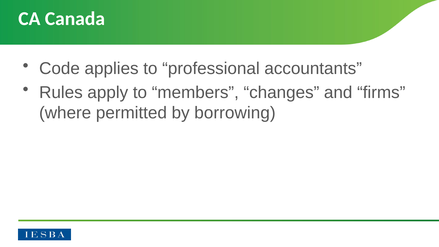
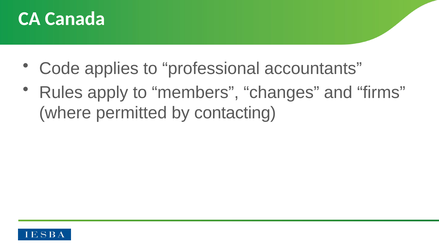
borrowing: borrowing -> contacting (235, 113)
